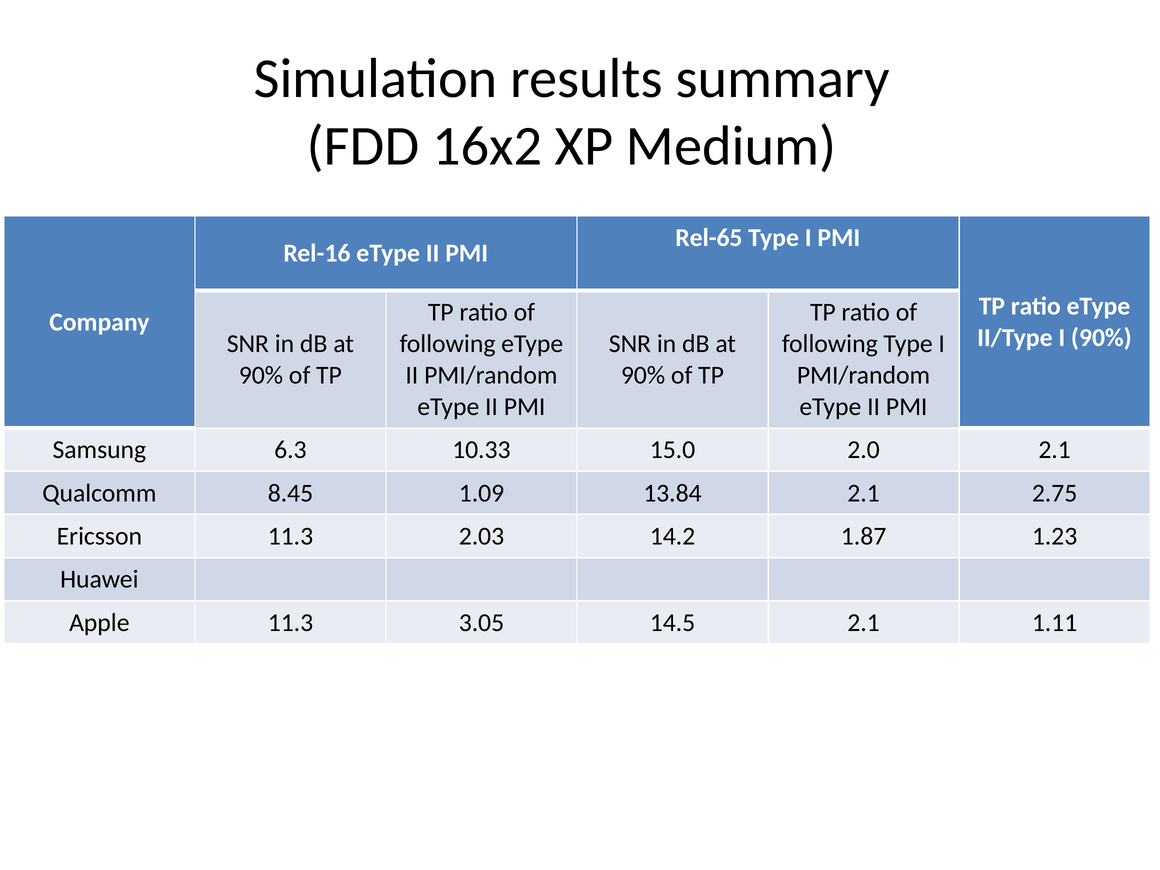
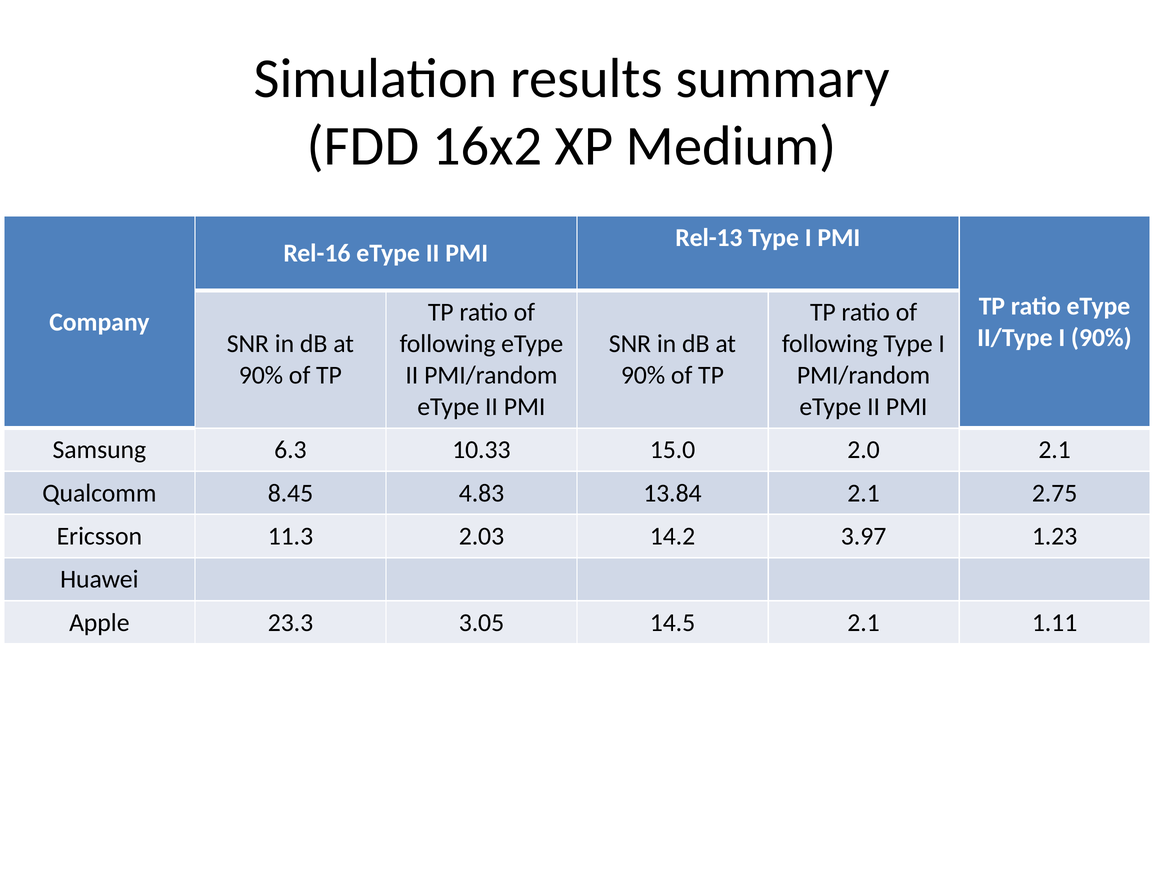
Rel-65: Rel-65 -> Rel-13 (709, 238)
1.09: 1.09 -> 4.83 (482, 493)
1.87: 1.87 -> 3.97 (864, 536)
Apple 11.3: 11.3 -> 23.3 (290, 623)
